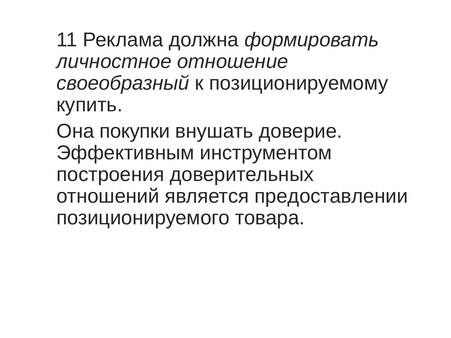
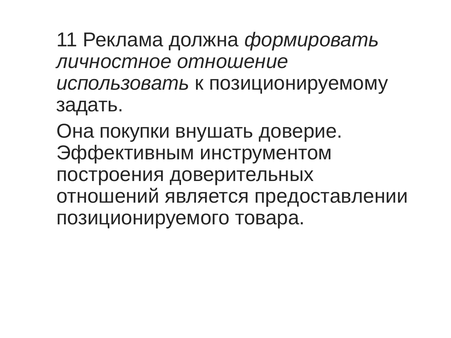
своеобразный: своеобразный -> использовать (123, 83)
купить: купить -> задать (90, 105)
